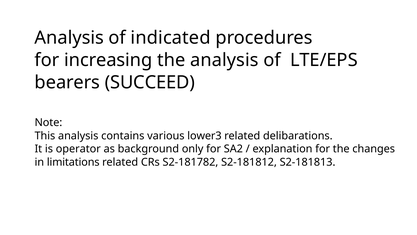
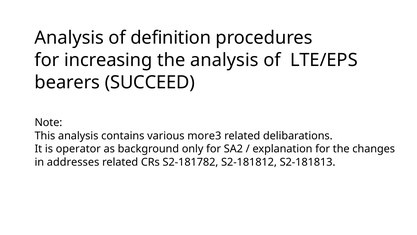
indicated: indicated -> definition (171, 38)
lower3: lower3 -> more3 (204, 136)
limitations: limitations -> addresses (73, 162)
